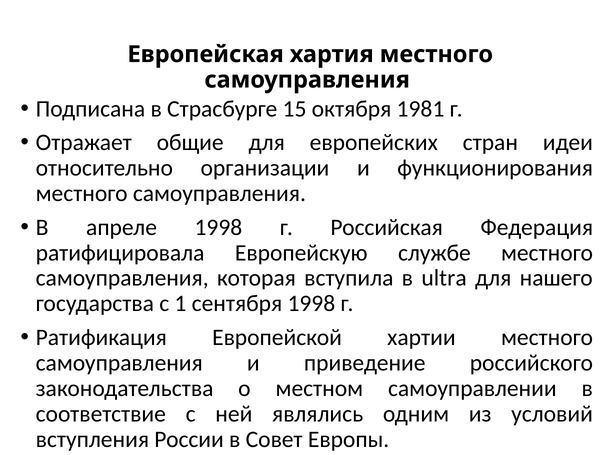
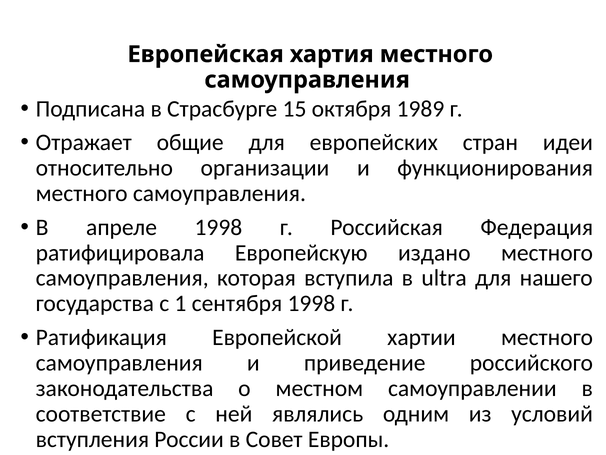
1981: 1981 -> 1989 (420, 109)
службе: службе -> издано (434, 252)
